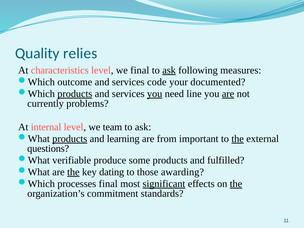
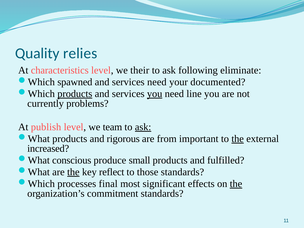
we final: final -> their (140, 70)
ask underline: present -> none (169, 70)
measures: measures -> eliminate (241, 70)
outcome: outcome -> spawned (75, 82)
services code: code -> need (157, 82)
are underline: present -> none (228, 94)
internal: internal -> publish (46, 127)
ask underline: none -> present (143, 127)
products underline: present -> none (70, 139)
learning: learning -> rigorous (123, 139)
questions: questions -> increased (48, 148)
verifiable: verifiable -> conscious (72, 160)
some: some -> small (140, 160)
dating: dating -> reflect (112, 172)
those awarding: awarding -> standards (182, 172)
significant underline: present -> none (164, 184)
